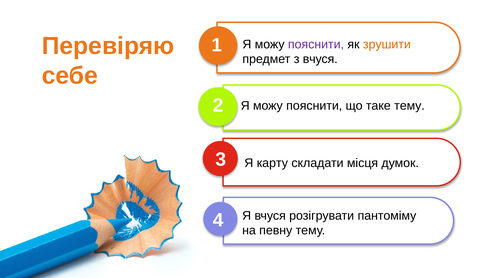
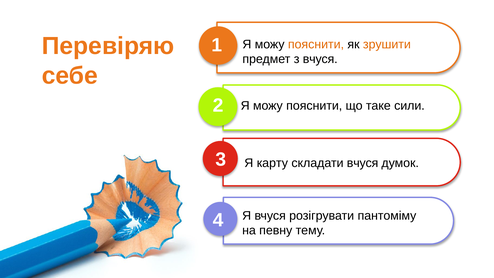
пояснити colour: purple -> orange (316, 44)
таке тему: тему -> сили (409, 106)
складати місця: місця -> вчуся (363, 163)
